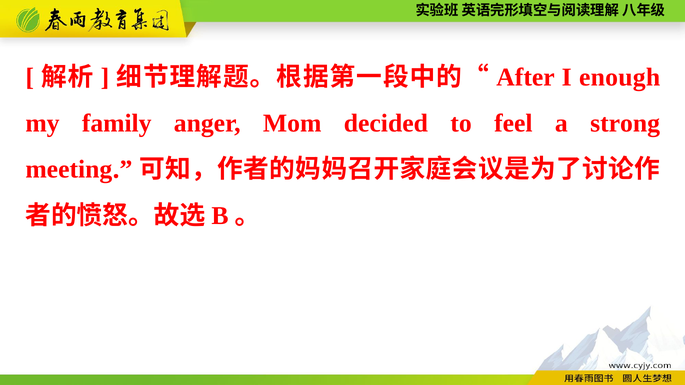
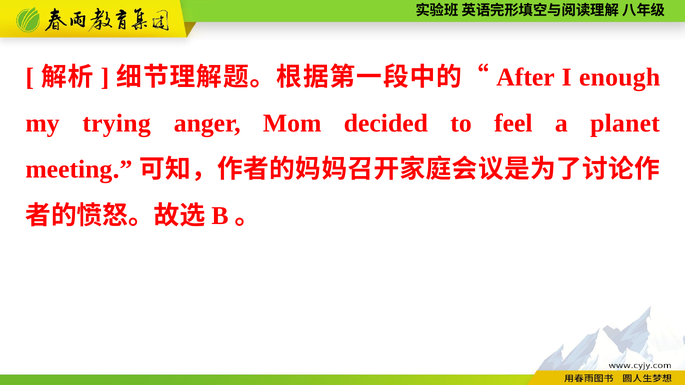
family: family -> trying (117, 123)
strong: strong -> planet (625, 123)
